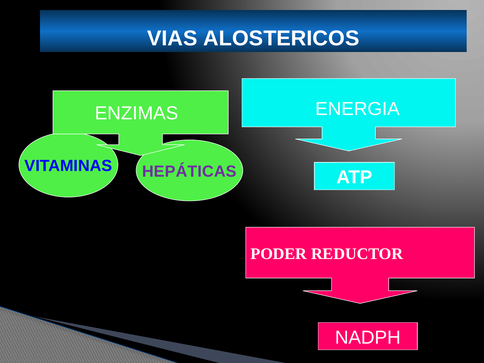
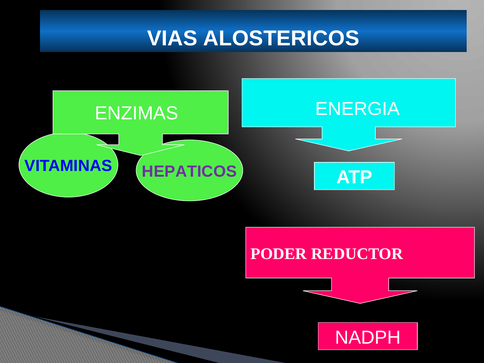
HEPÁTICAS: HEPÁTICAS -> HEPATICOS (189, 172)
